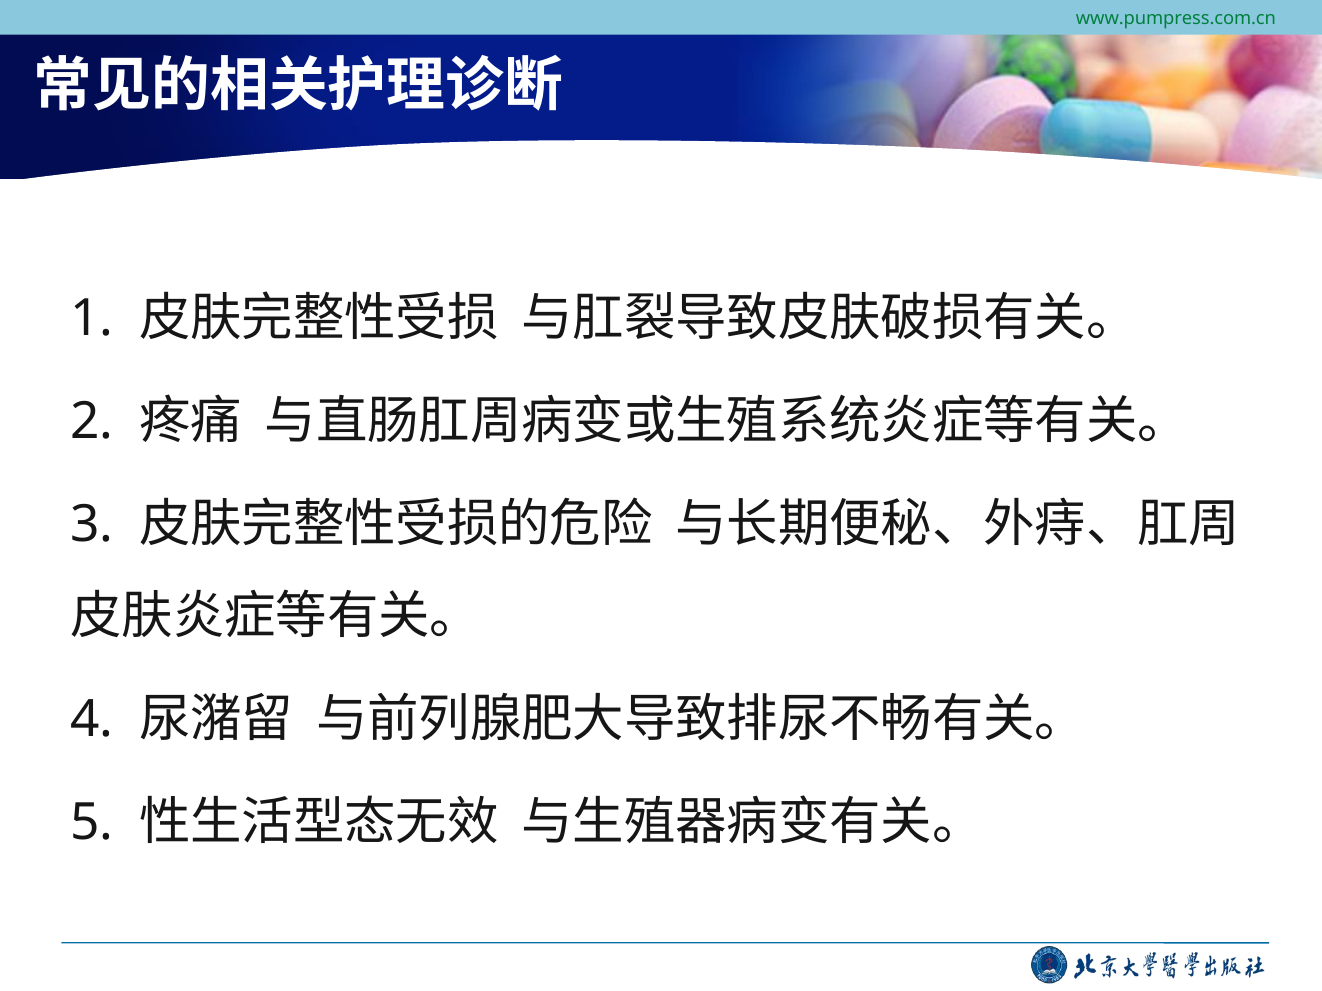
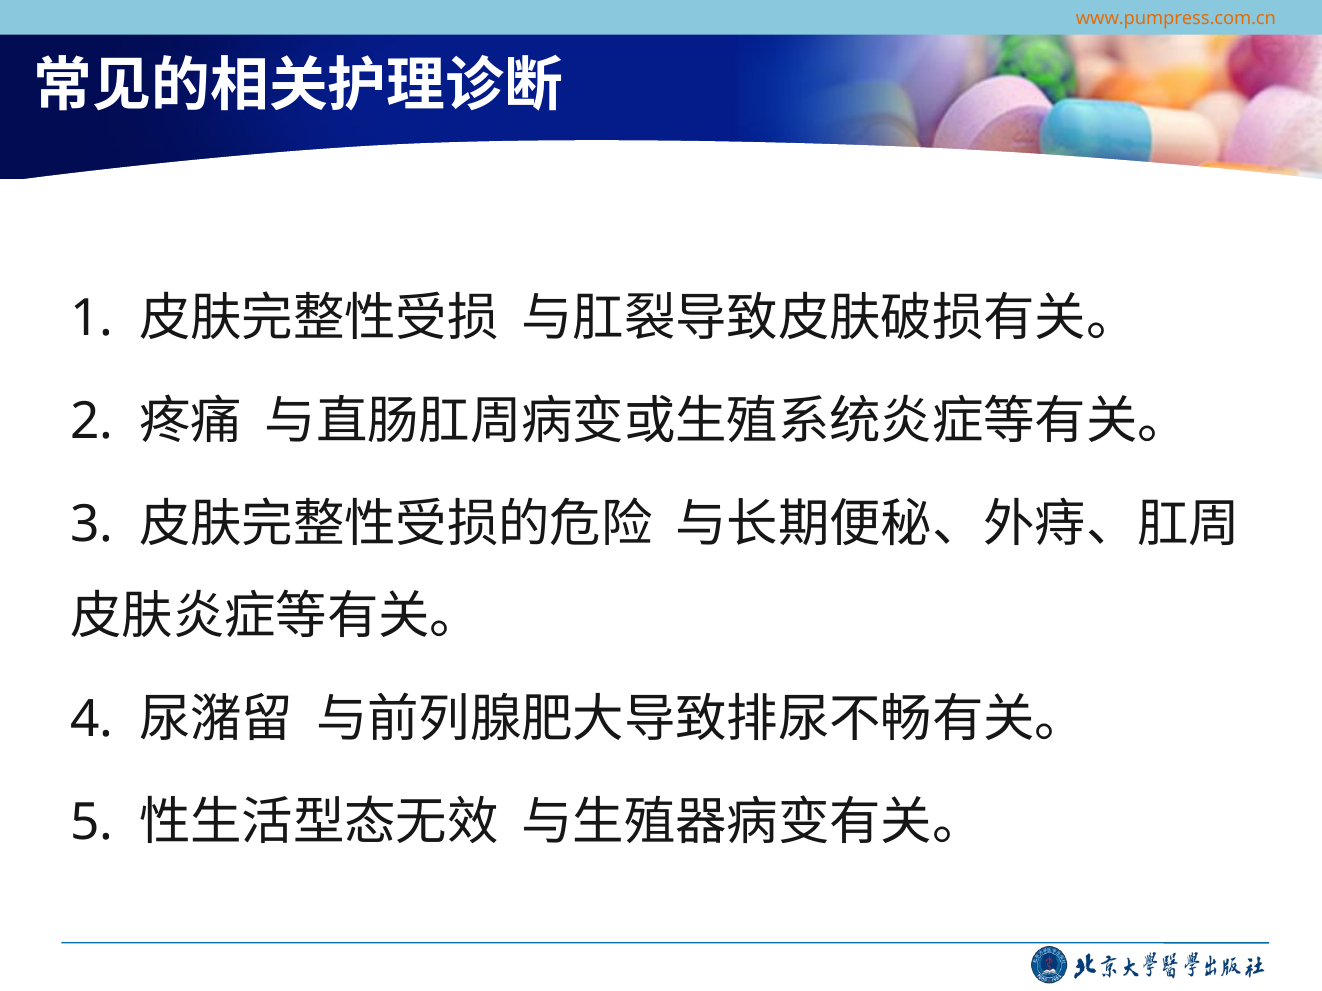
www.pumpress.com.cn colour: green -> orange (1176, 19)
